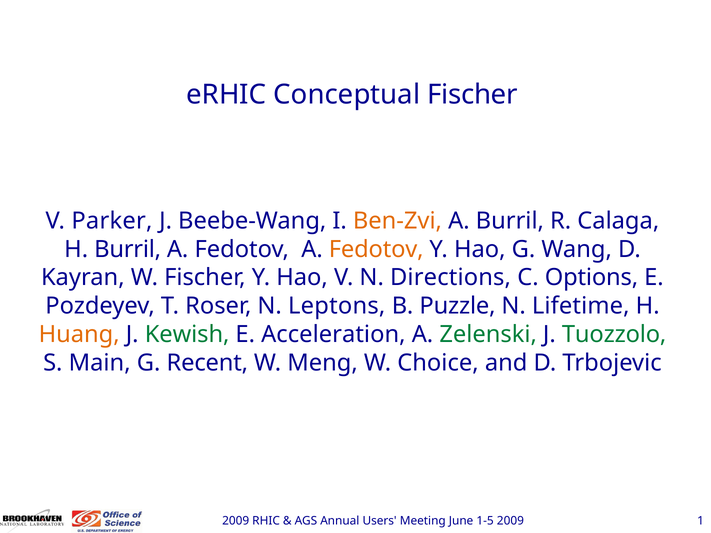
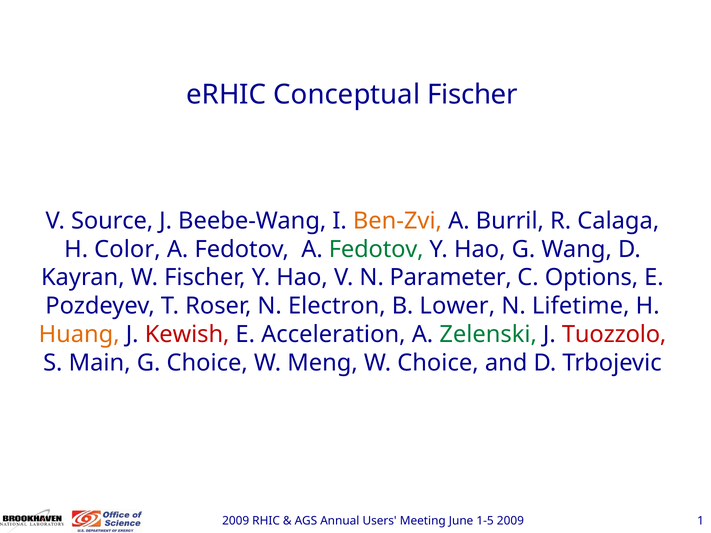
Parker: Parker -> Source (112, 221)
H Burril: Burril -> Color (127, 249)
Fedotov colour: orange -> green (376, 249)
Directions: Directions -> Parameter (451, 278)
Leptons: Leptons -> Electron (337, 306)
Puzzle: Puzzle -> Lower (457, 306)
Kewish colour: green -> red (187, 335)
Tuozzolo colour: green -> red (614, 335)
G Recent: Recent -> Choice (207, 363)
